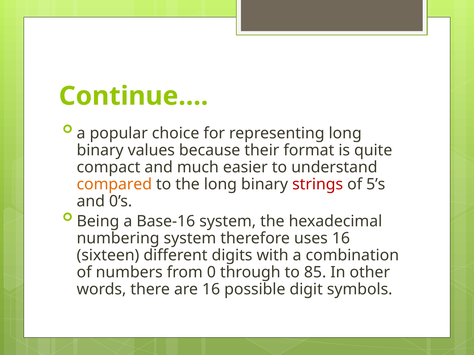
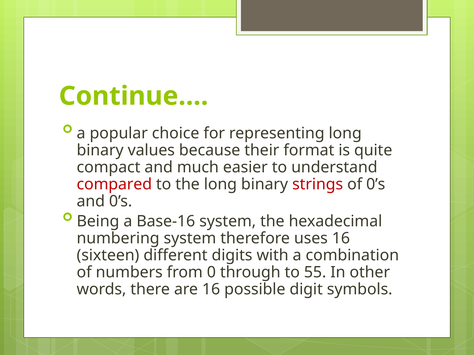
compared colour: orange -> red (114, 185)
of 5’s: 5’s -> 0’s (376, 185)
85: 85 -> 55 (315, 273)
